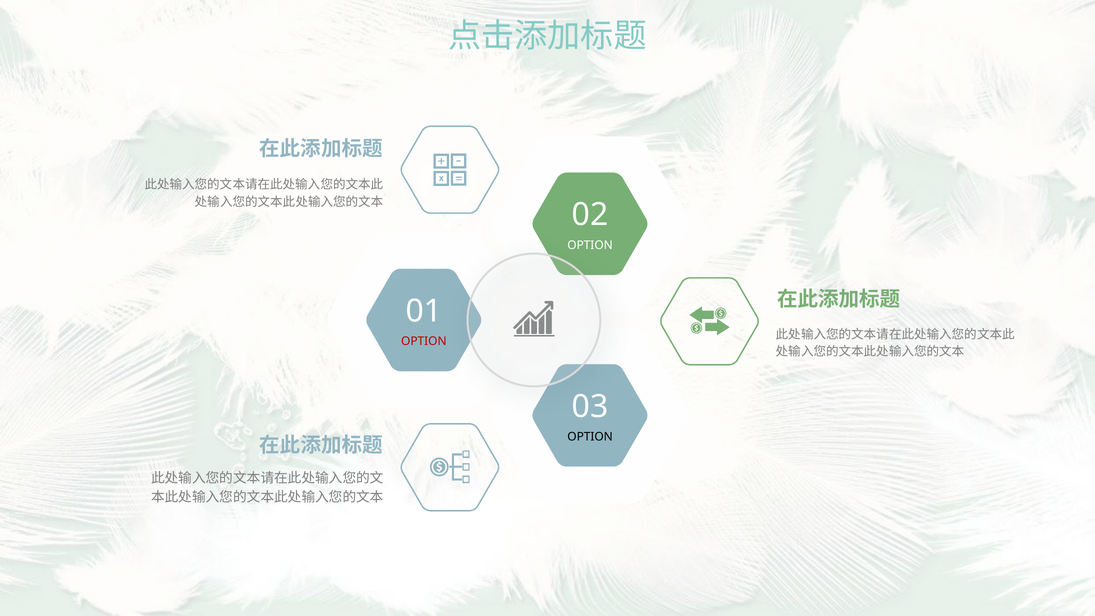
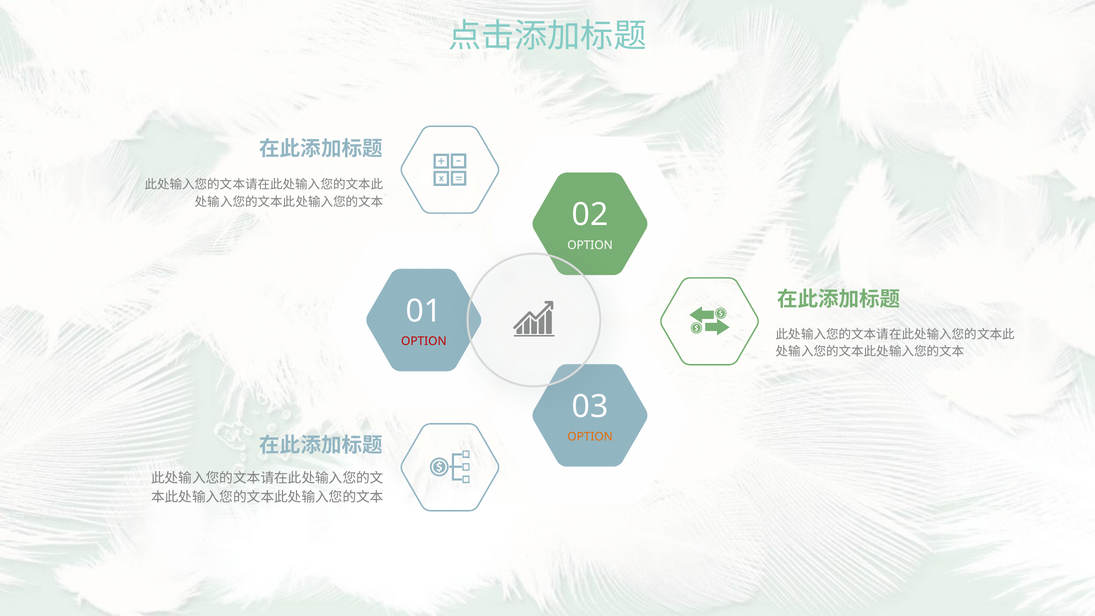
OPTION colour: black -> orange (590, 437)
